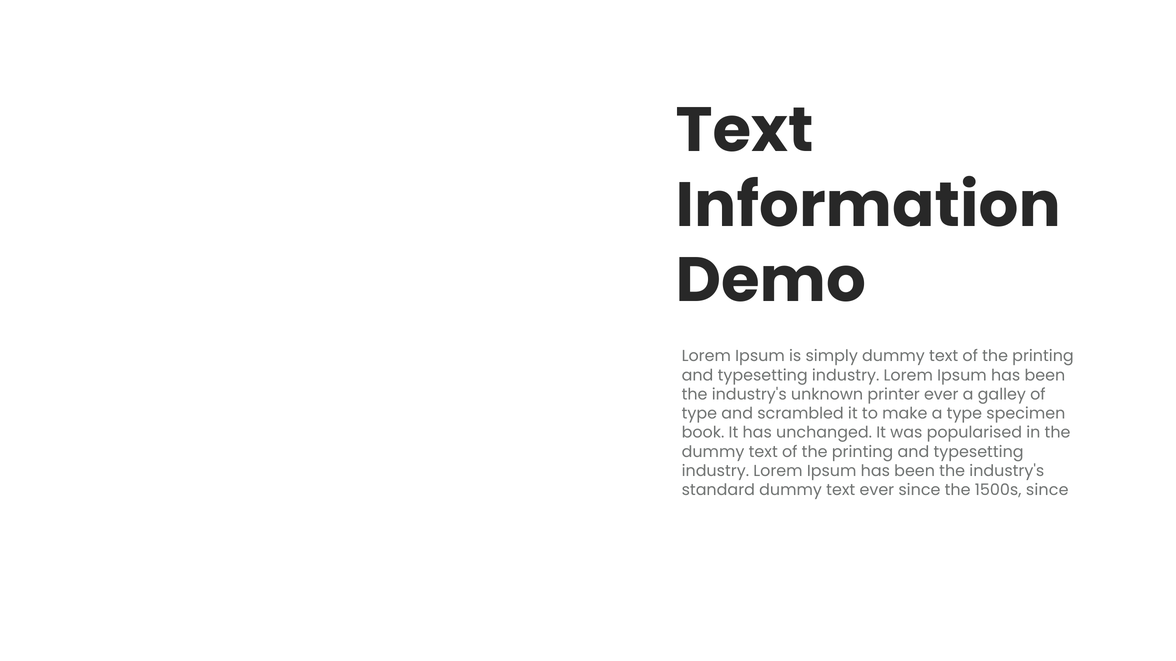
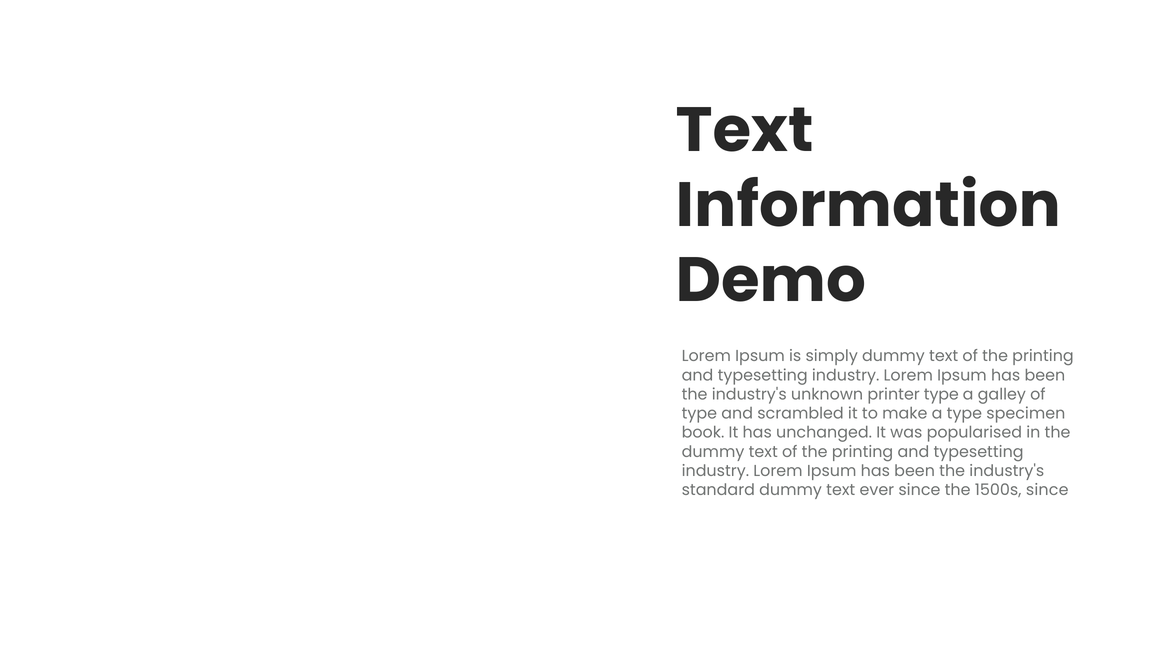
printer ever: ever -> type (941, 395)
